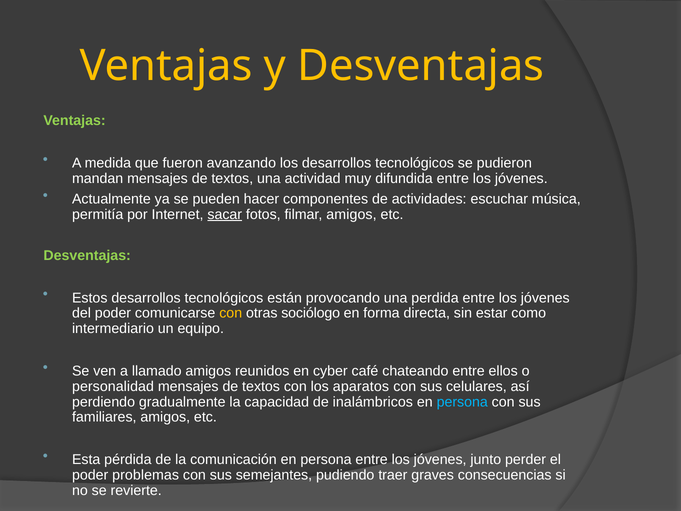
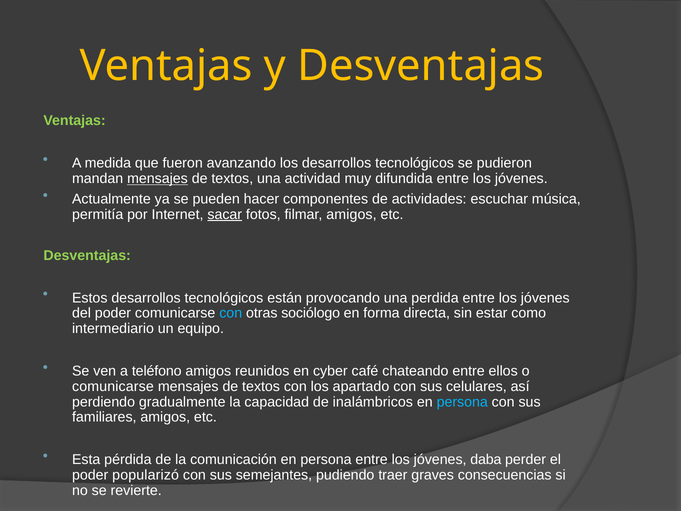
mensajes underline: none -> present (157, 179)
con colour: yellow -> light blue (231, 313)
llamado: llamado -> teléfono (157, 371)
personalidad: personalidad -> comunicarse (113, 386)
aparatos: aparatos -> apartado (361, 386)
junto: junto -> daba (486, 460)
problemas: problemas -> popularizó (146, 475)
